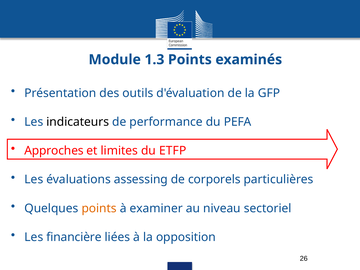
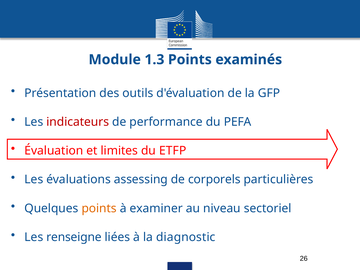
indicateurs colour: black -> red (78, 122)
Approches: Approches -> Évaluation (54, 151)
financière: financière -> renseigne (74, 237)
opposition: opposition -> diagnostic (186, 237)
